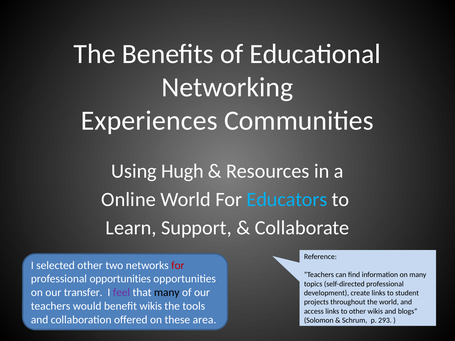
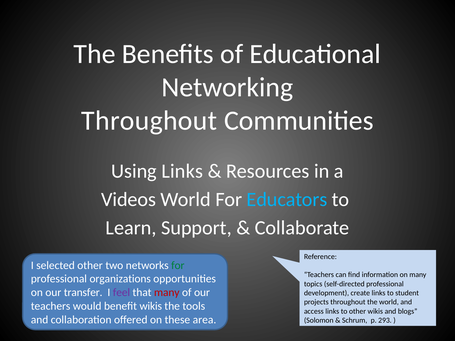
Experiences: Experiences -> Throughout (149, 121)
Using Hugh: Hugh -> Links (182, 171)
Online: Online -> Videos (129, 200)
for colour: red -> green (178, 265)
professional opportunities: opportunities -> organizations (120, 279)
many colour: black -> red (167, 293)
